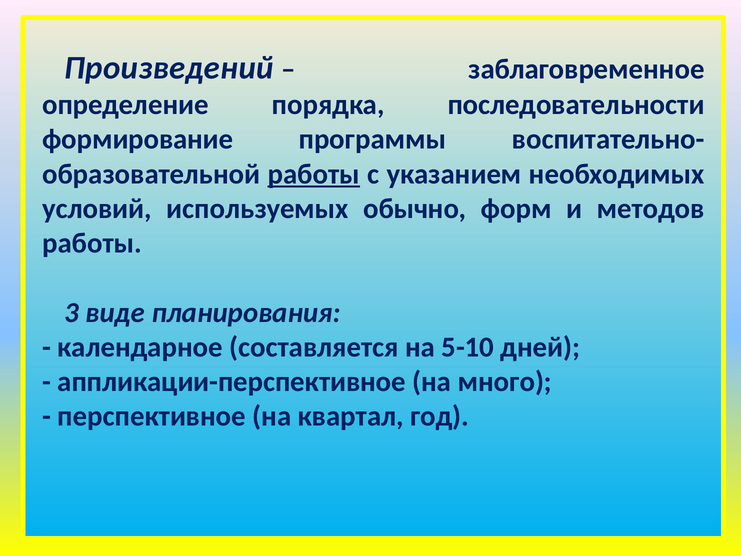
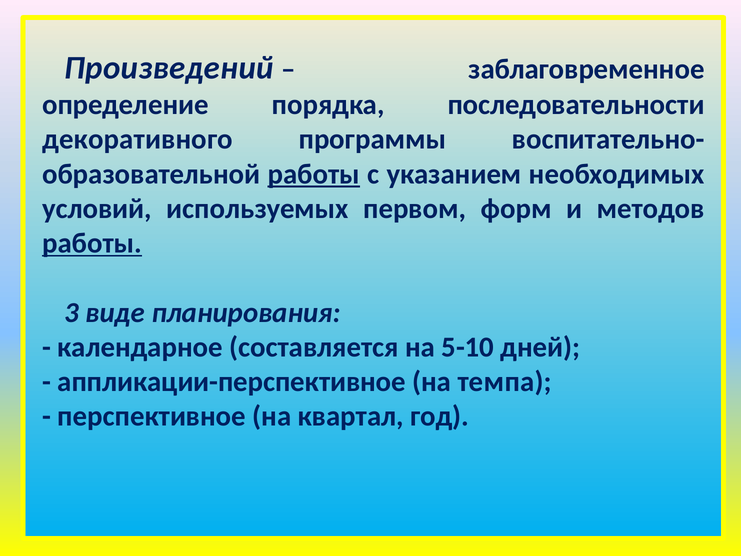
формирование: формирование -> декоративного (138, 139)
обычно: обычно -> первом (415, 209)
работы underline: none -> present (92, 243)
много: много -> темпа (505, 382)
